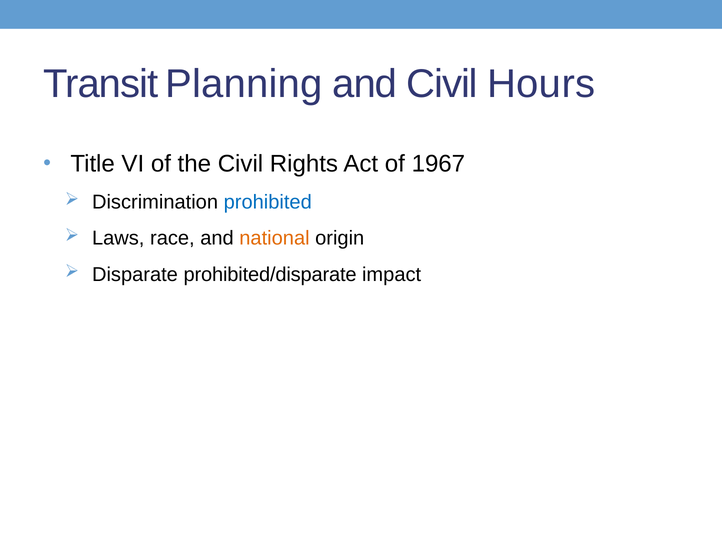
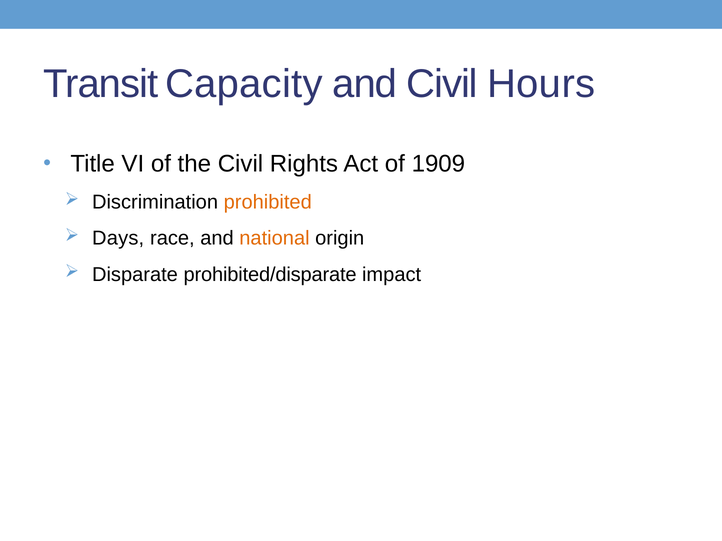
Planning: Planning -> Capacity (244, 84)
1967: 1967 -> 1909 (438, 164)
prohibited colour: blue -> orange (268, 202)
Laws: Laws -> Days (118, 239)
